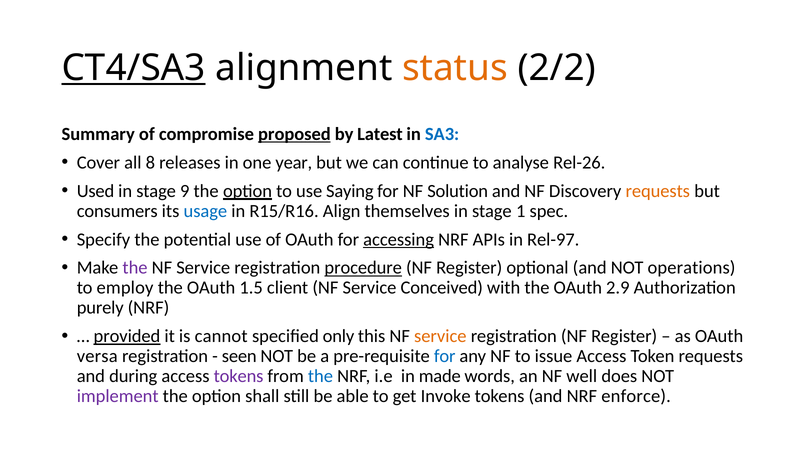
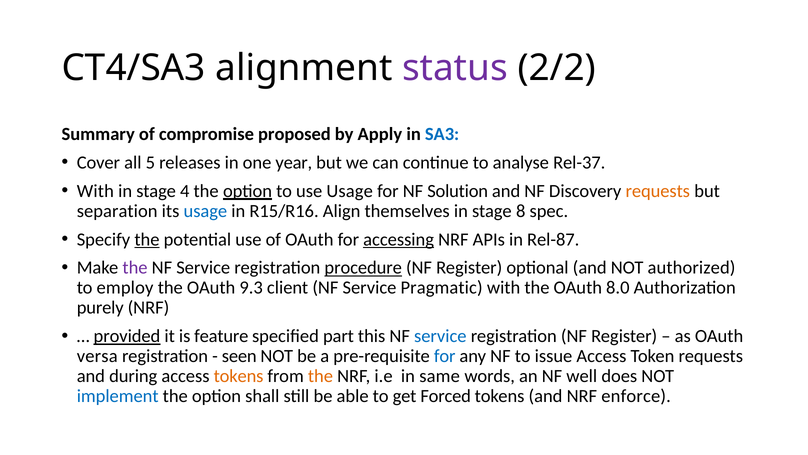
CT4/SA3 underline: present -> none (134, 68)
status colour: orange -> purple (455, 68)
proposed underline: present -> none (294, 134)
Latest: Latest -> Apply (380, 134)
8: 8 -> 5 (150, 162)
Rel-26: Rel-26 -> Rel-37 (579, 162)
Used: Used -> With (95, 191)
9: 9 -> 4 (185, 191)
use Saying: Saying -> Usage (350, 191)
consumers: consumers -> separation (117, 211)
1: 1 -> 8 (521, 211)
the underline: none -> present (147, 239)
Rel-97: Rel-97 -> Rel-87 (553, 239)
operations: operations -> authorized (692, 268)
1.5: 1.5 -> 9.3 (251, 288)
Conceived: Conceived -> Pragmatic (442, 288)
2.9: 2.9 -> 8.0 (618, 288)
cannot: cannot -> feature (221, 336)
only: only -> part (338, 336)
service colour: orange -> blue (440, 336)
tokens colour: purple -> orange (239, 376)
the colour: blue -> orange (320, 376)
made: made -> same (440, 376)
implement colour: purple -> blue (118, 396)
Invoke: Invoke -> Forced (446, 396)
